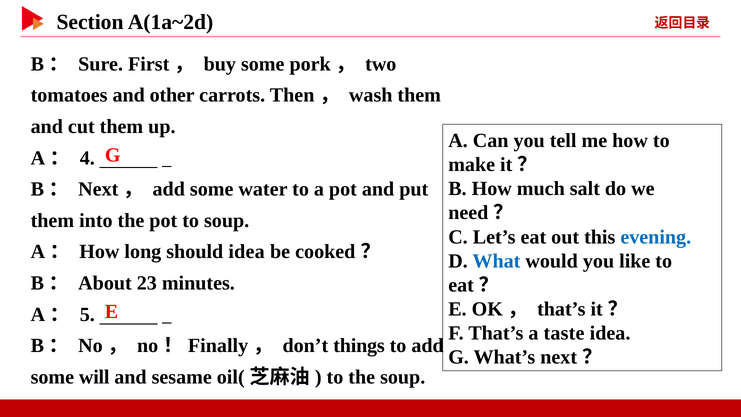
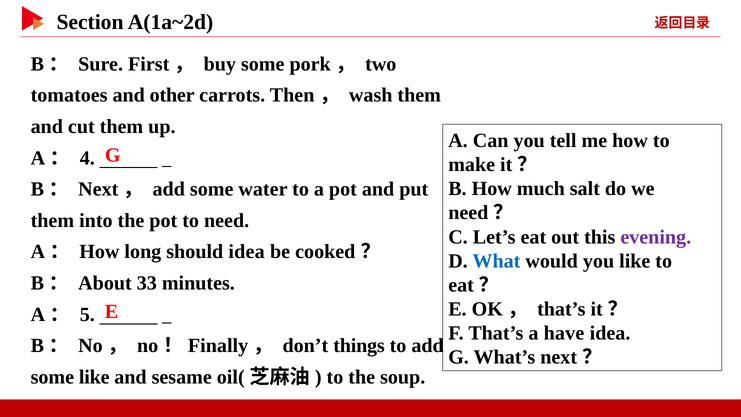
to soup: soup -> need (227, 220)
evening colour: blue -> purple (656, 237)
23: 23 -> 33 (147, 283)
taste: taste -> have (564, 333)
some will: will -> like (94, 377)
